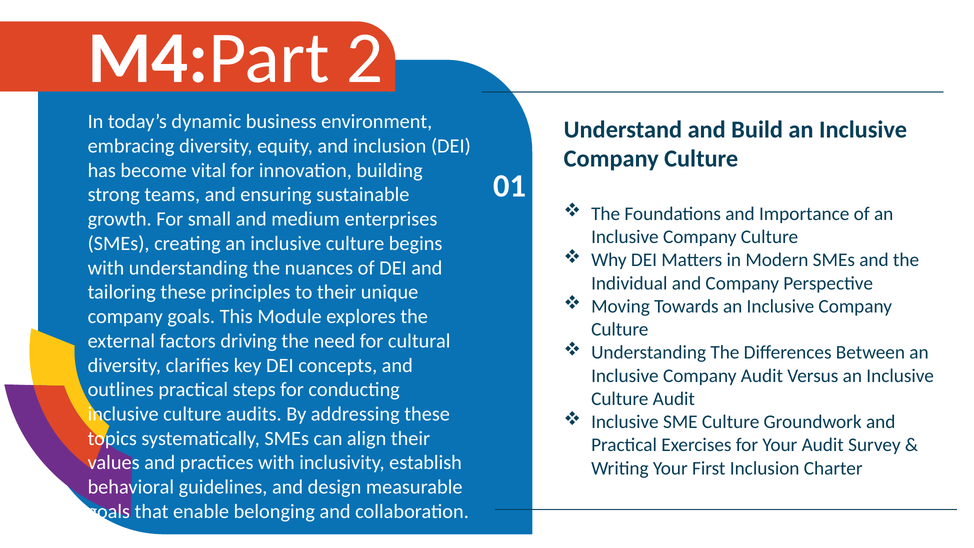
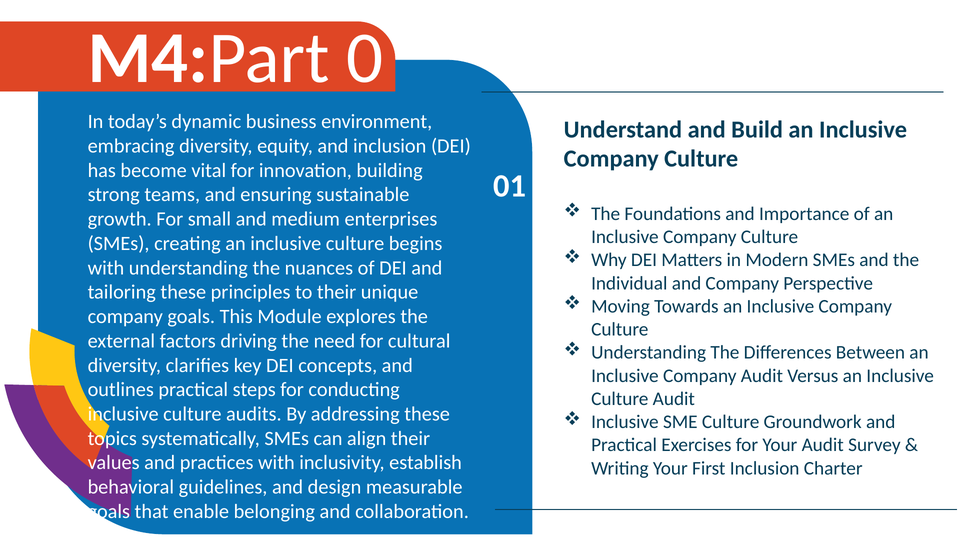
2: 2 -> 0 (365, 58)
